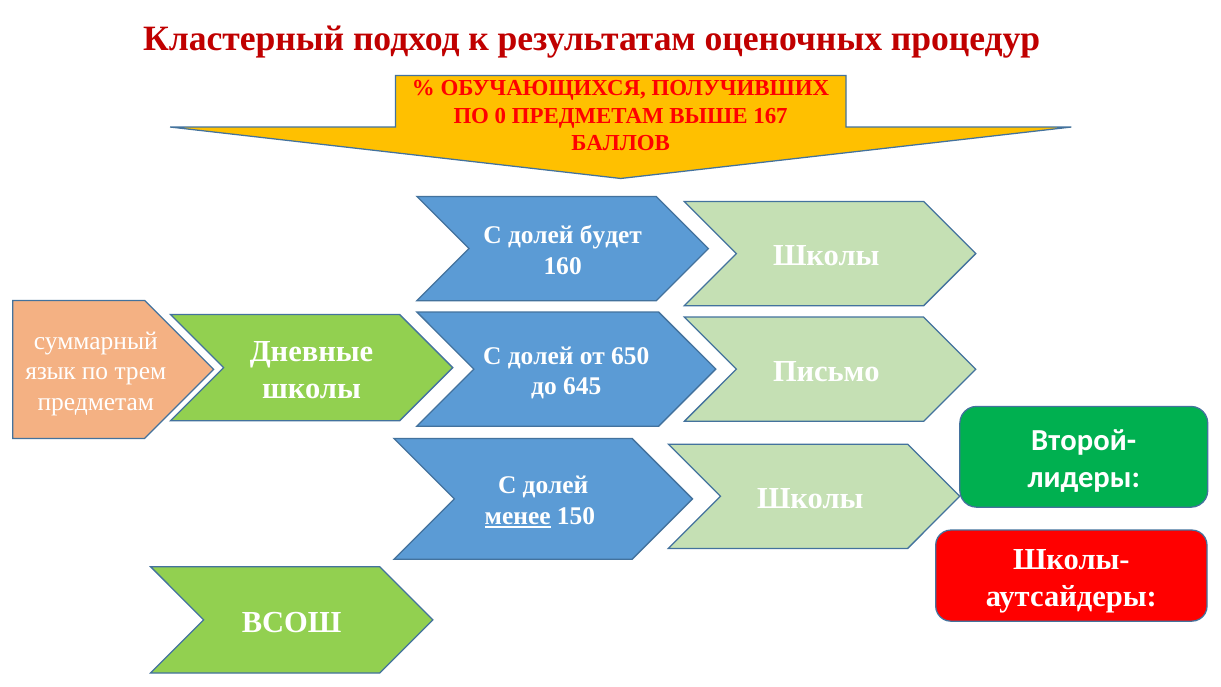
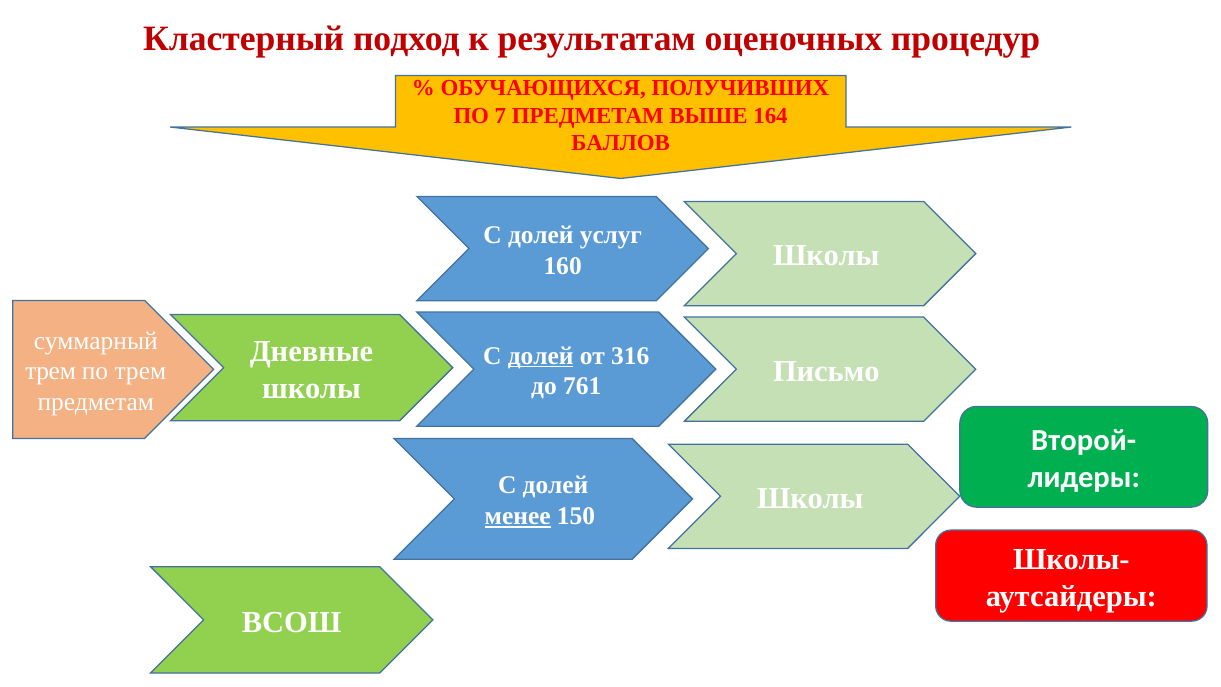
0: 0 -> 7 (500, 116)
167: 167 -> 164 (771, 116)
будет: будет -> услуг (611, 235)
долей underline: none -> present (541, 356)
650: 650 -> 316 (630, 356)
язык: язык -> трем (51, 371)
645: 645 -> 761 (582, 386)
